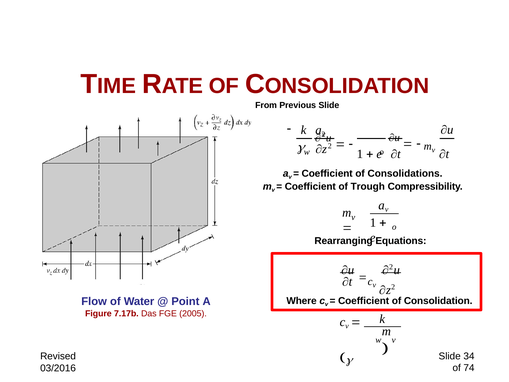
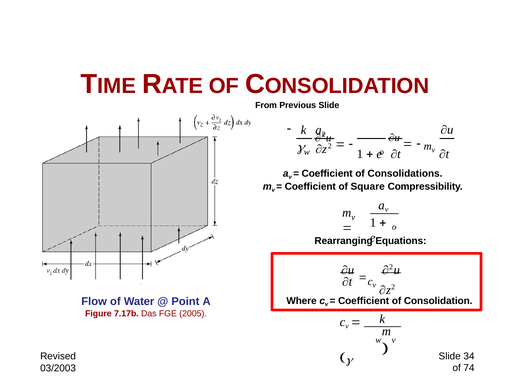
Trough: Trough -> Square (368, 186)
03/2016: 03/2016 -> 03/2003 (58, 368)
